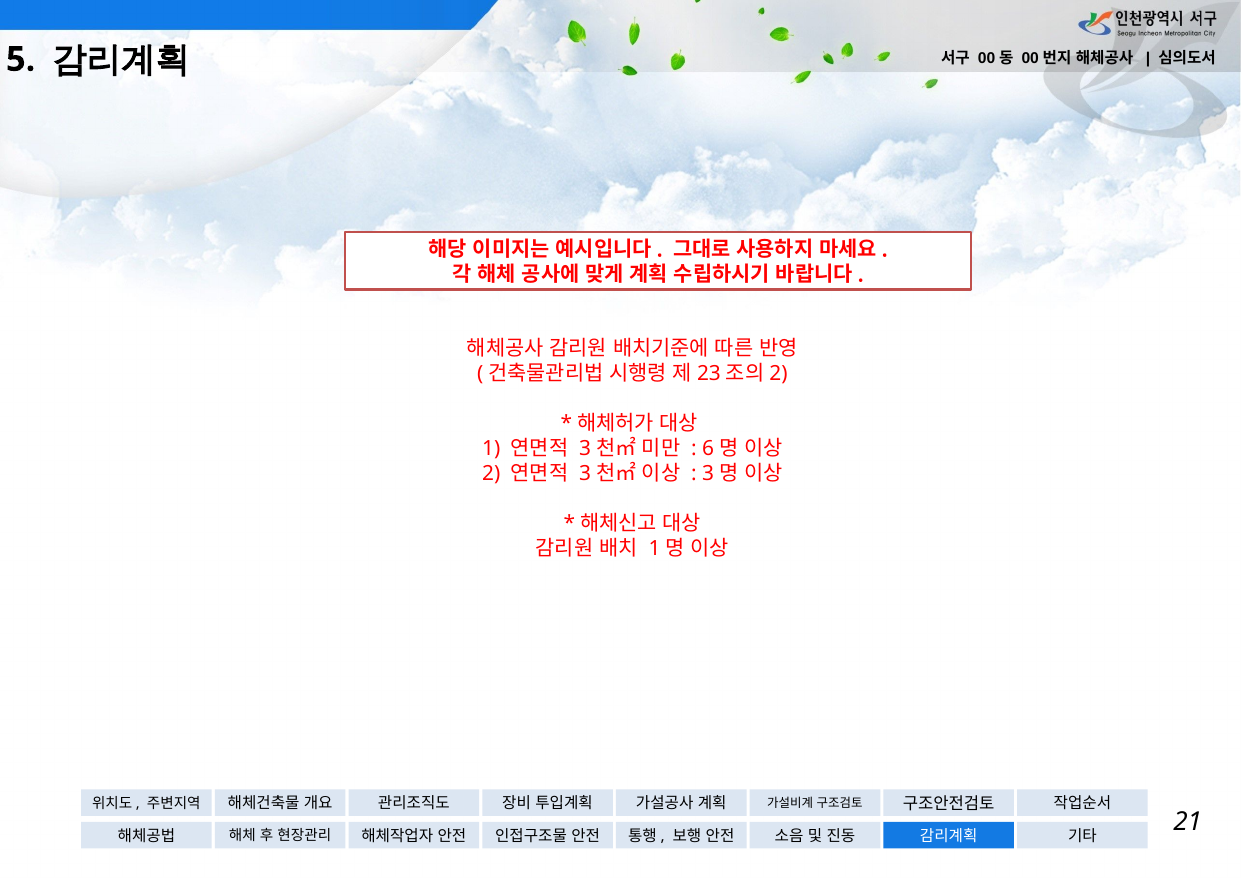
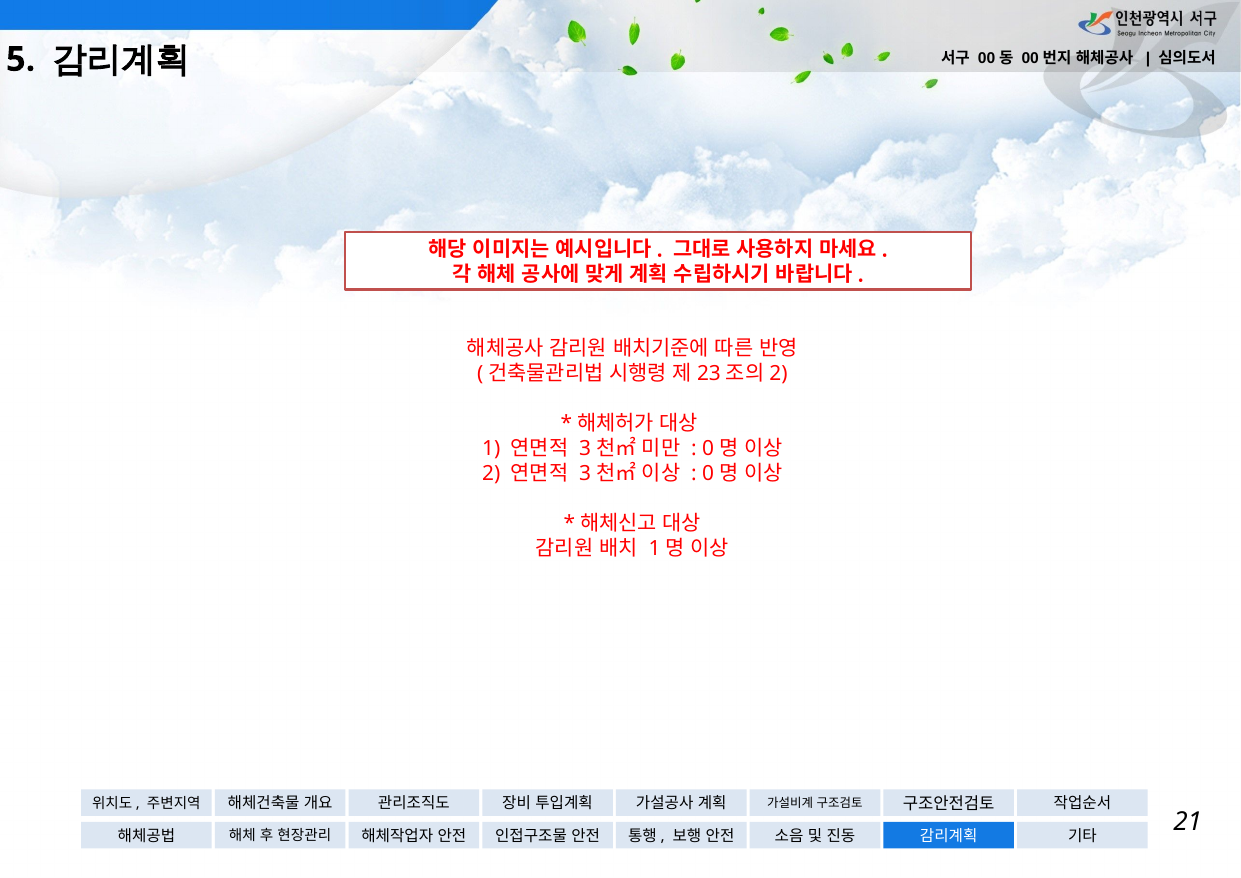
6: 6 -> 0 (708, 448)
3: 3 -> 0 (708, 473)
